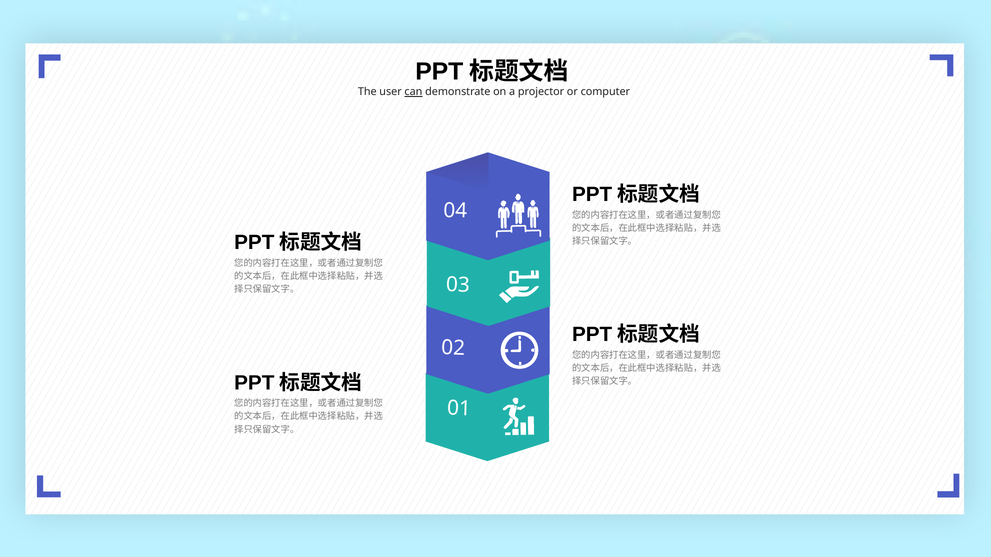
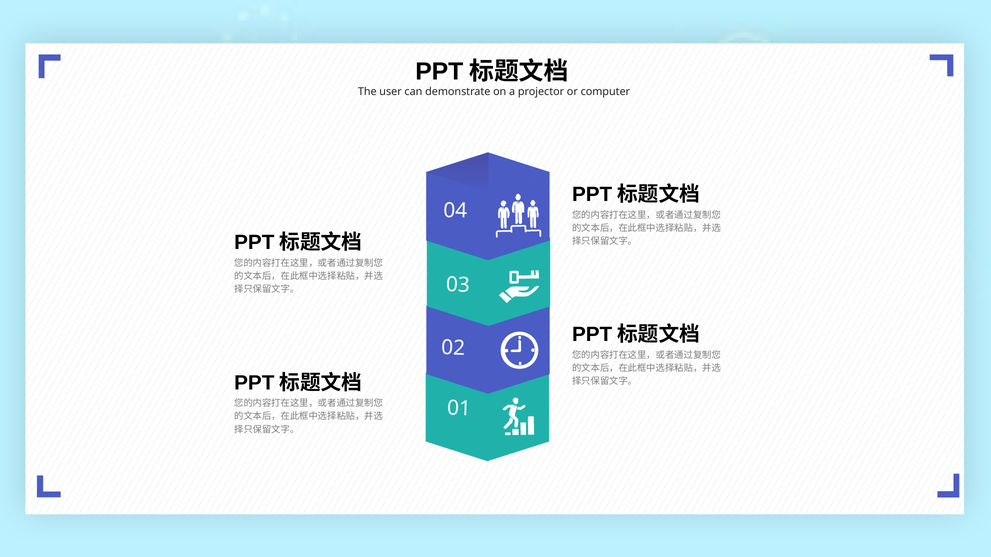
can underline: present -> none (413, 92)
